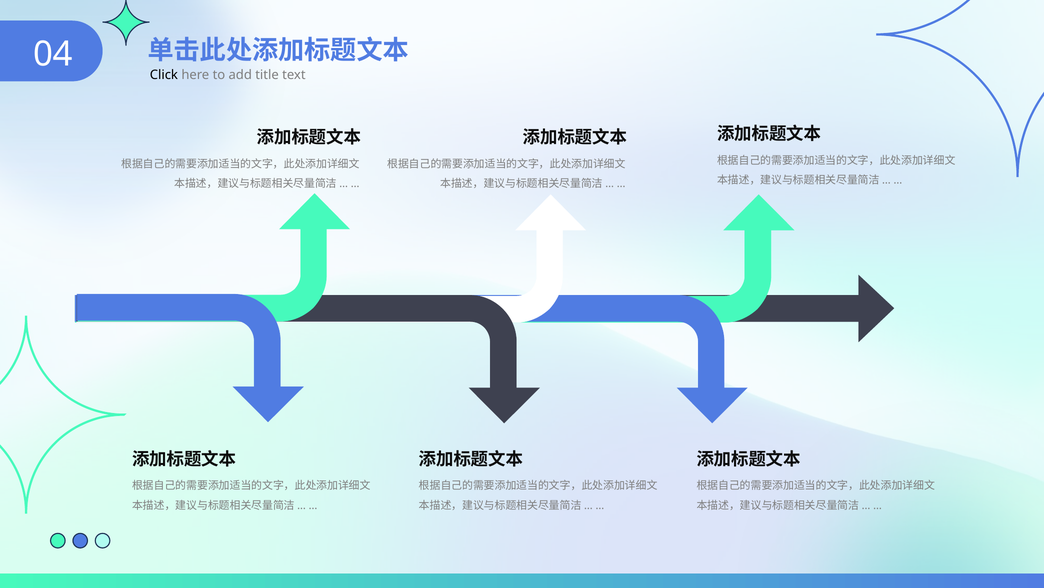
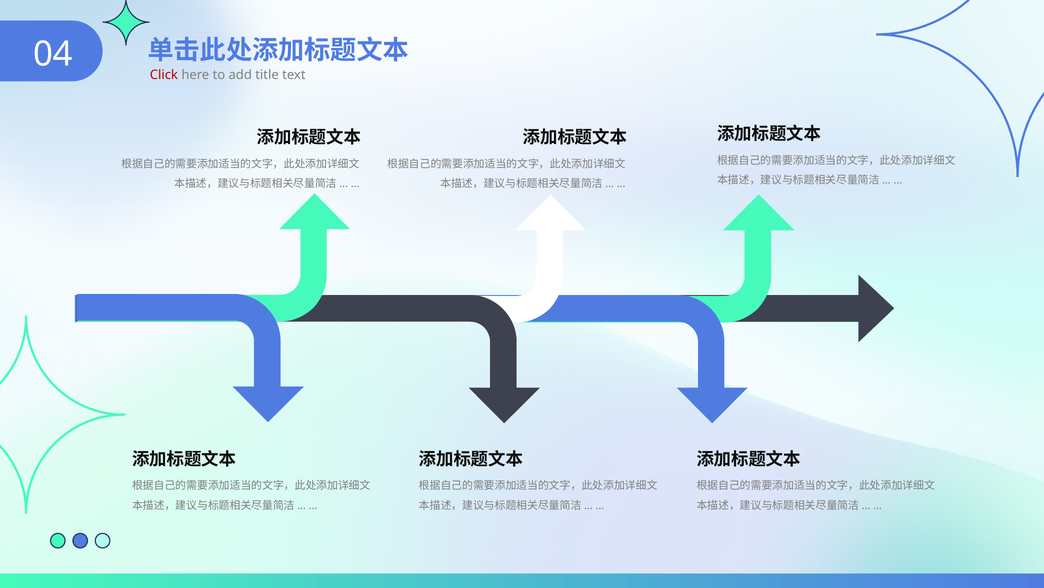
Click colour: black -> red (164, 75)
